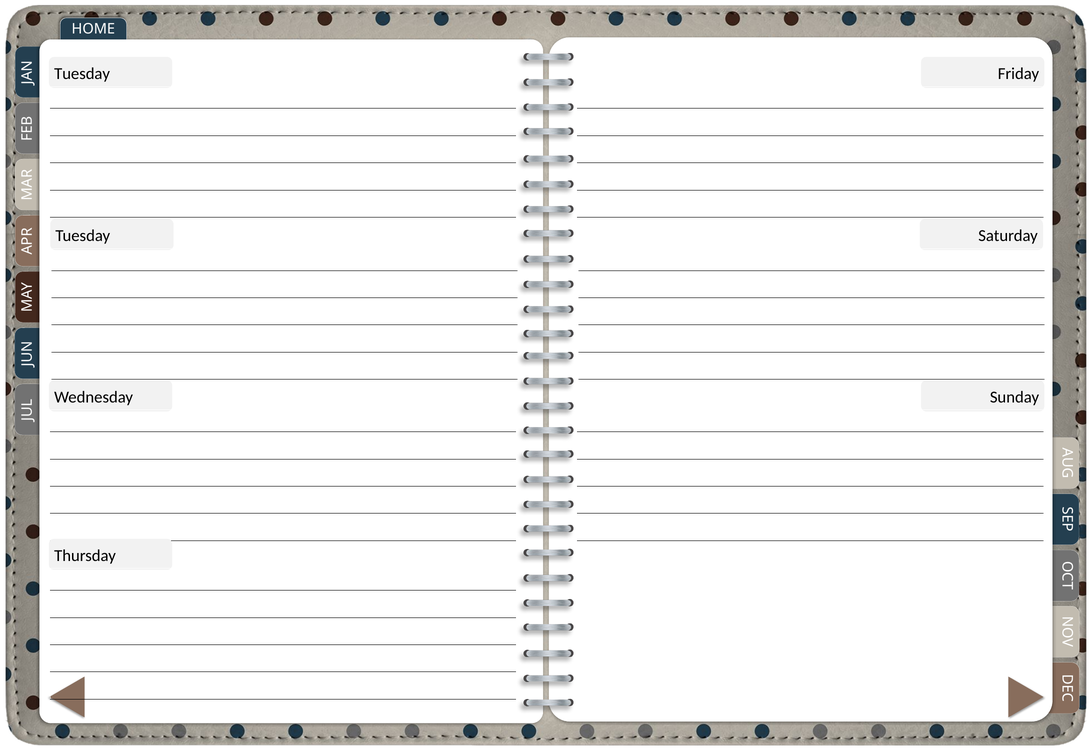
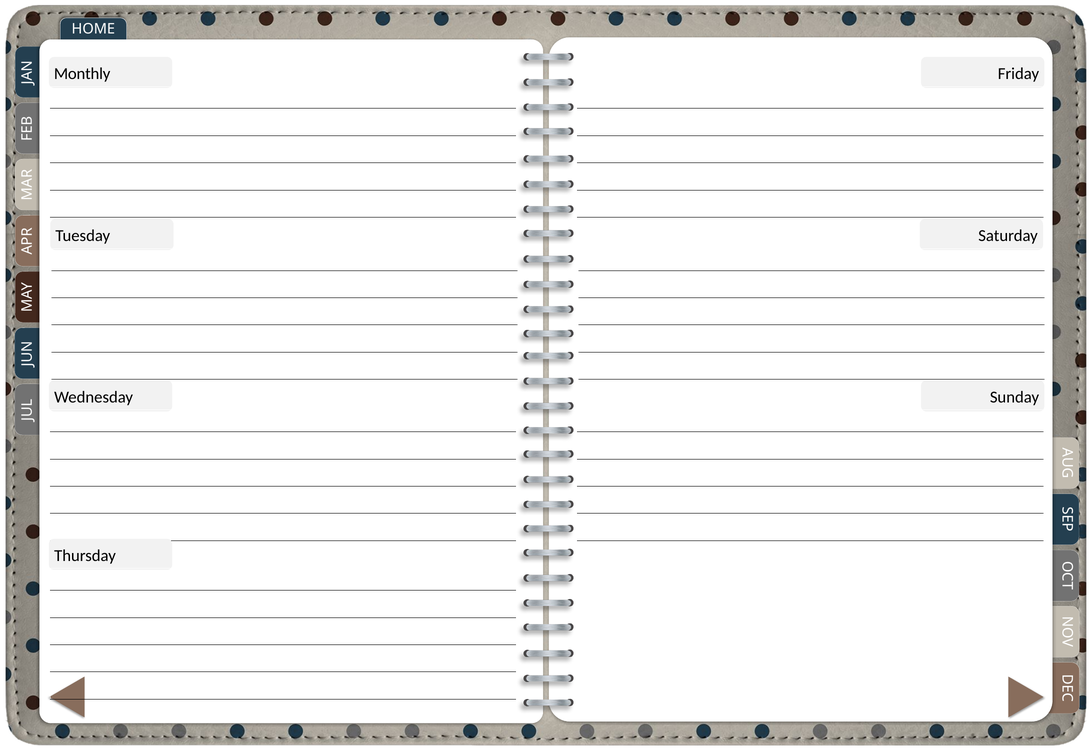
Tuesday: Tuesday -> Monthly (82, 74)
